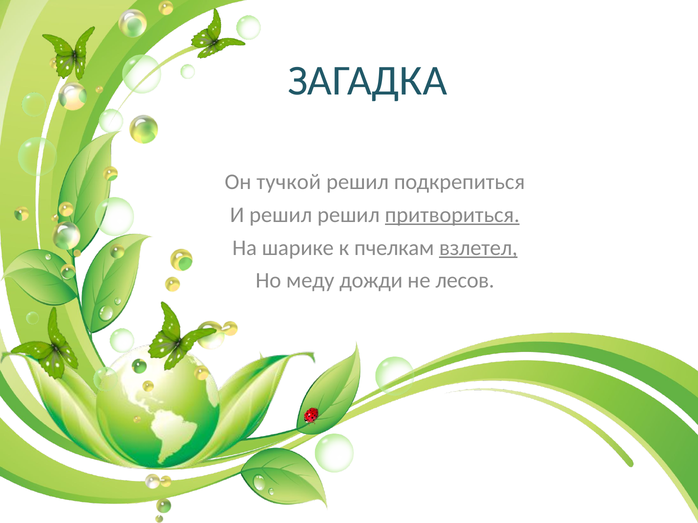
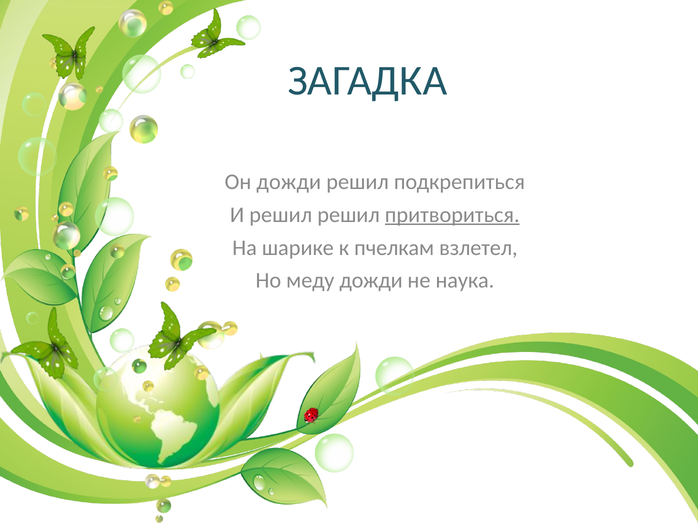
Он тучкой: тучкой -> дожди (289, 182)
взлетел underline: present -> none (478, 248)
лесов: лесов -> наука (465, 281)
